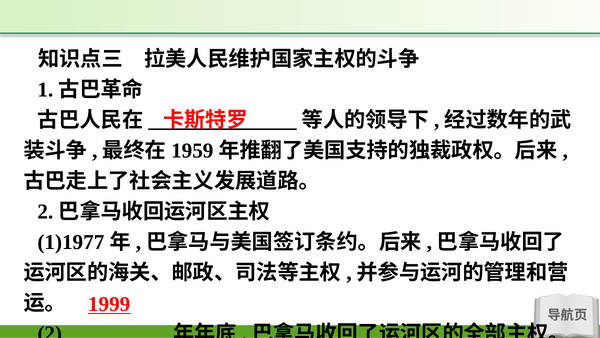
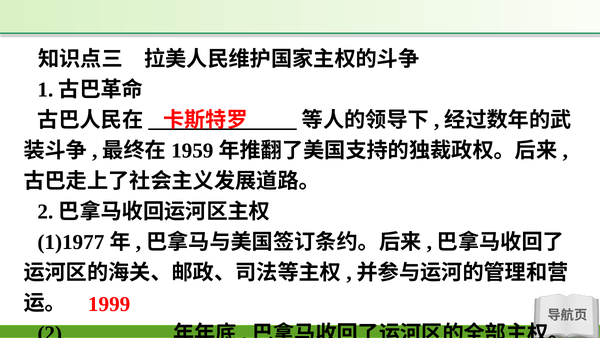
1999 underline: present -> none (109, 304)
